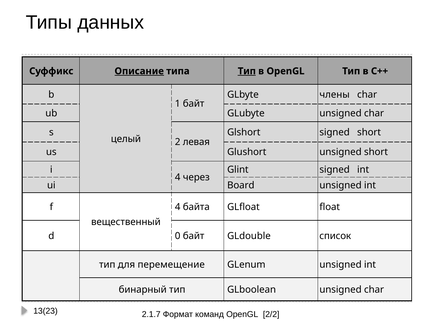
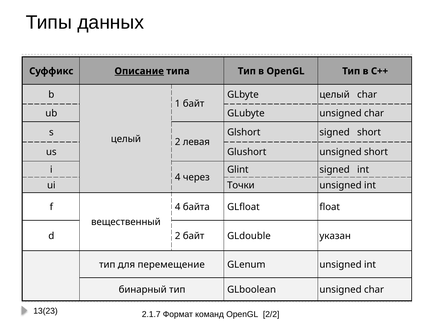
Тип underline: present -> none (247, 71)
GLbyte члены: члены -> целый (335, 95)
Board: Board -> Точки (241, 185)
d 0: 0 -> 2 (178, 236)
список: список -> указан (335, 236)
